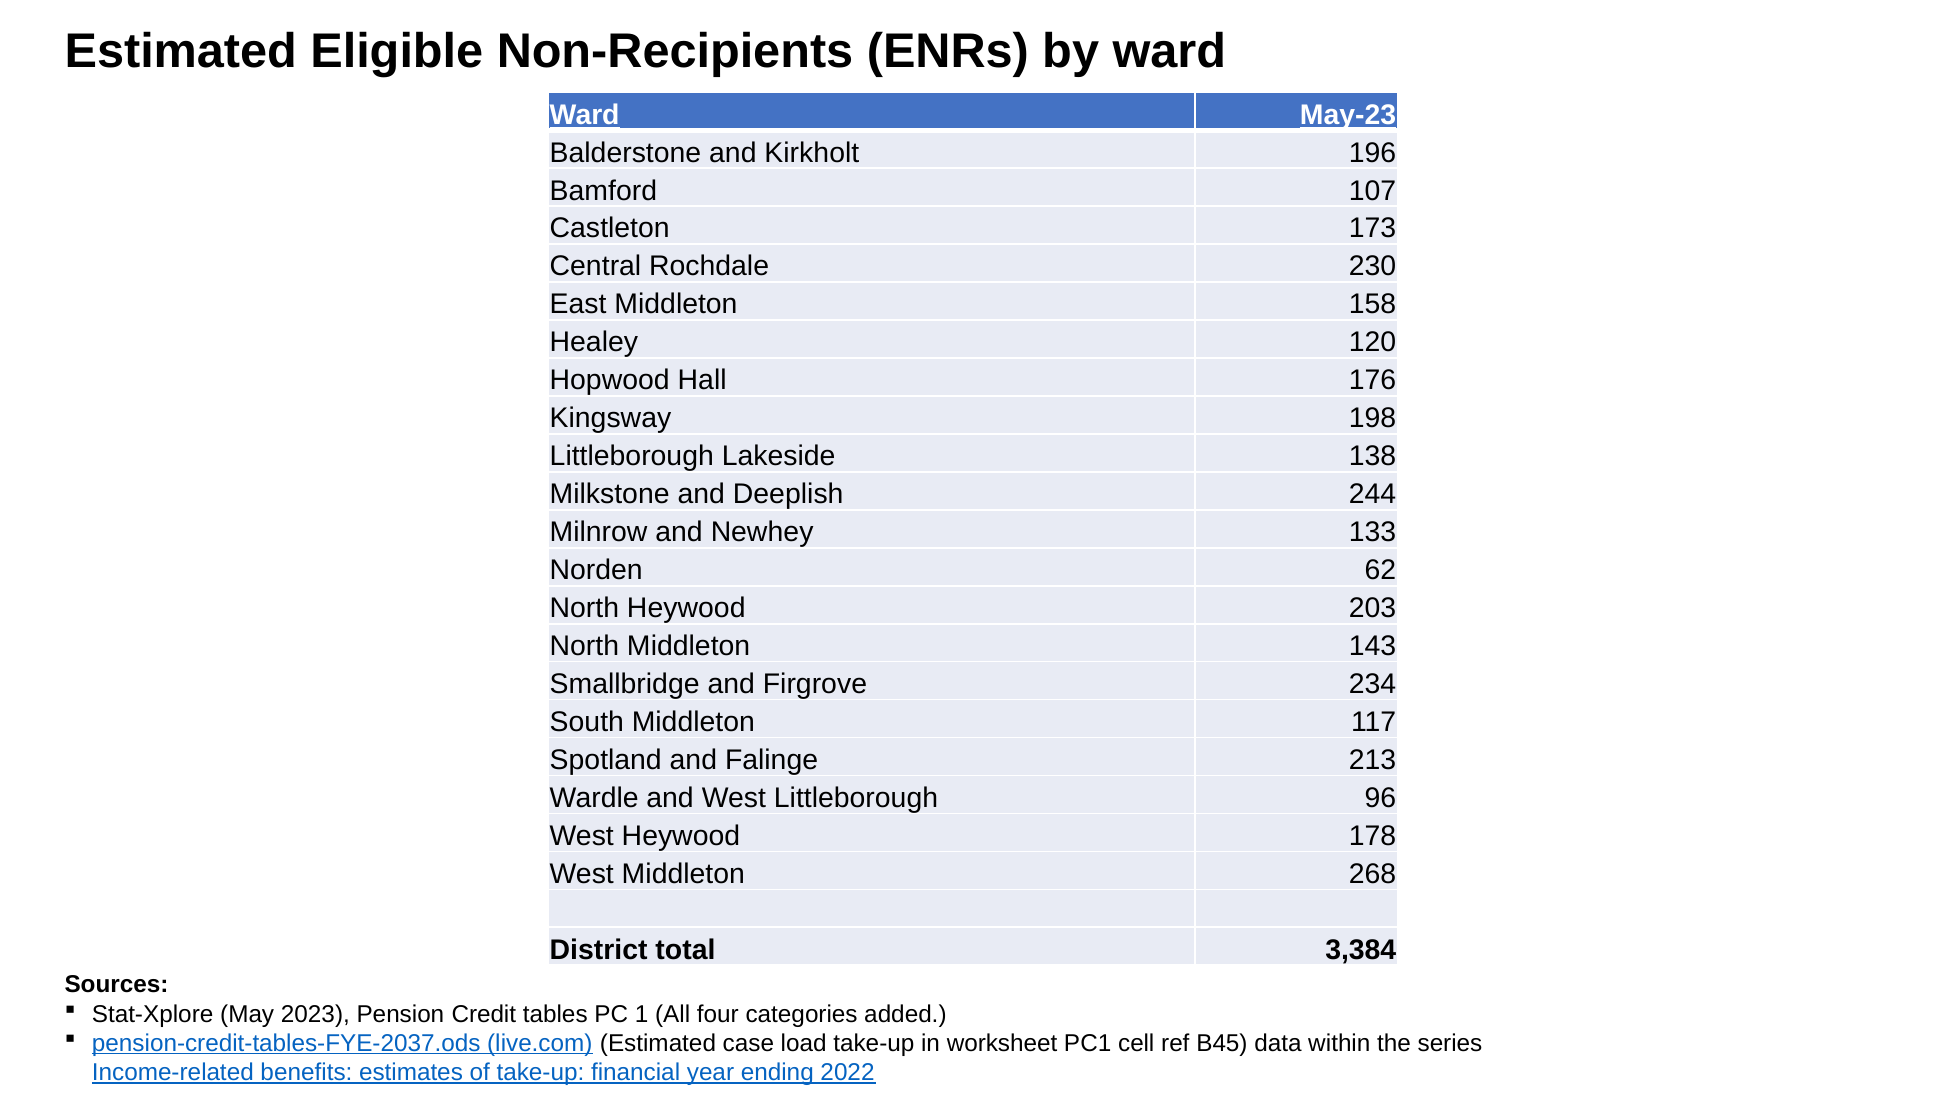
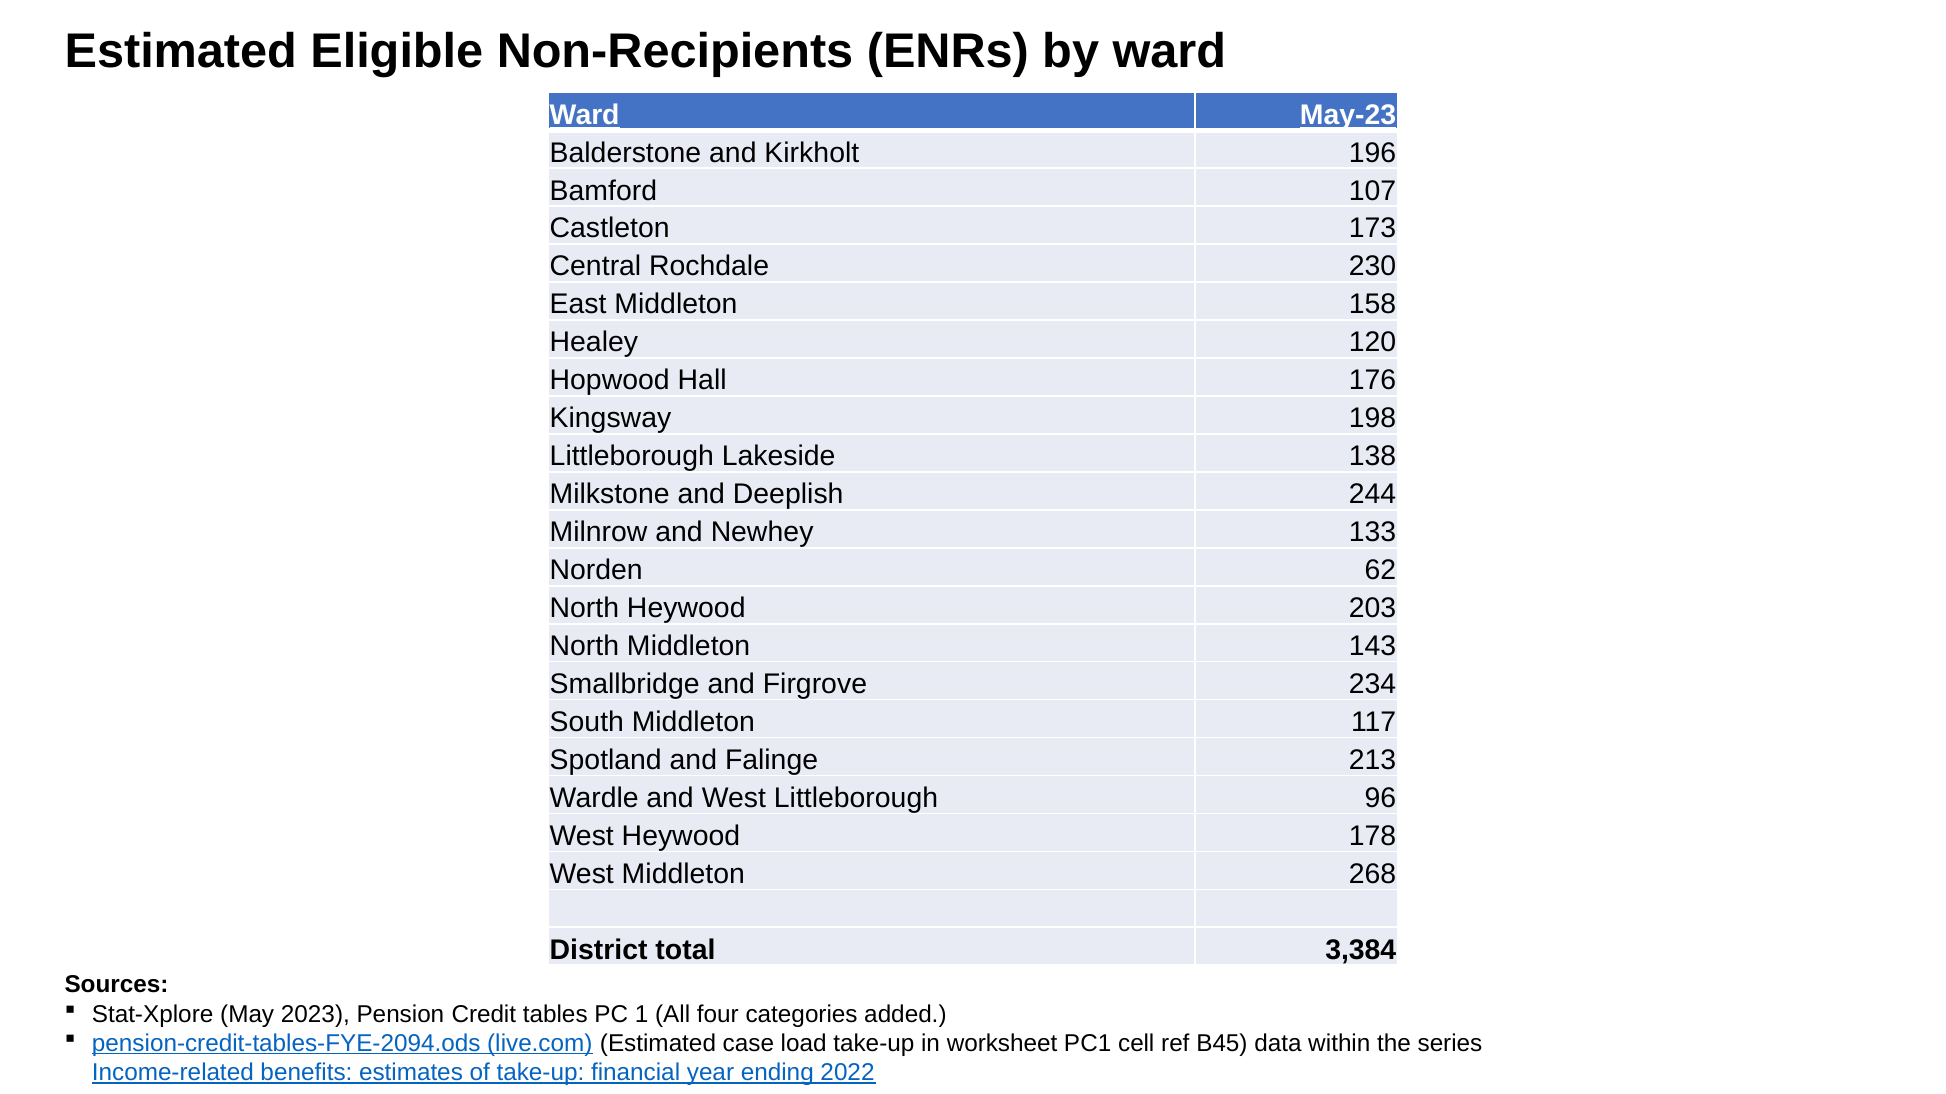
pension-credit-tables-FYE-2037.ods: pension-credit-tables-FYE-2037.ods -> pension-credit-tables-FYE-2094.ods (286, 1044)
